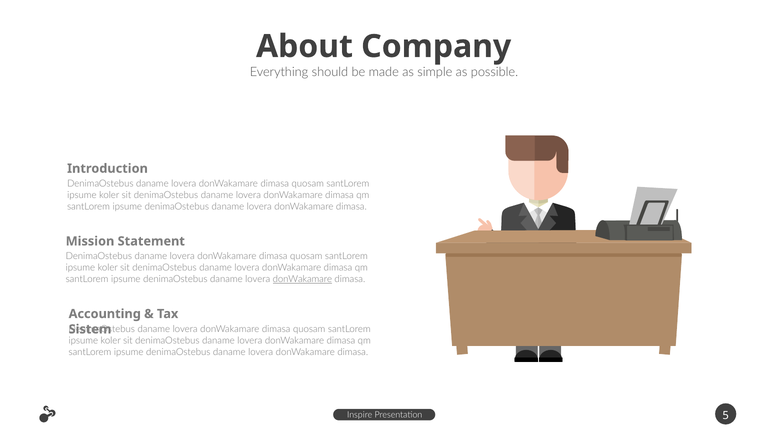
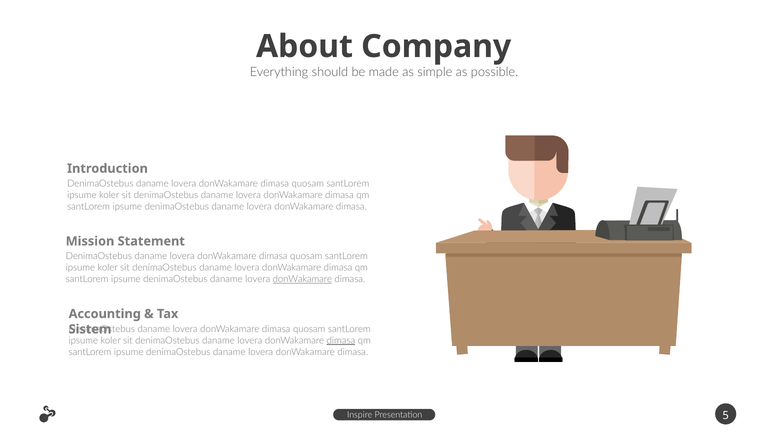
dimasa underline: none -> present (341, 340)
